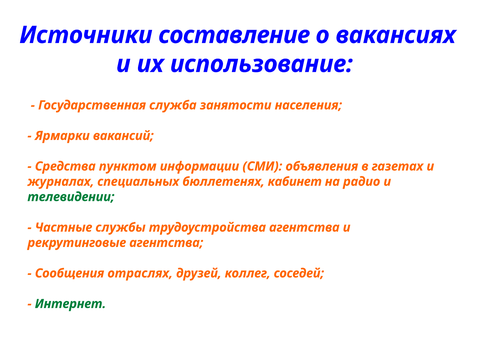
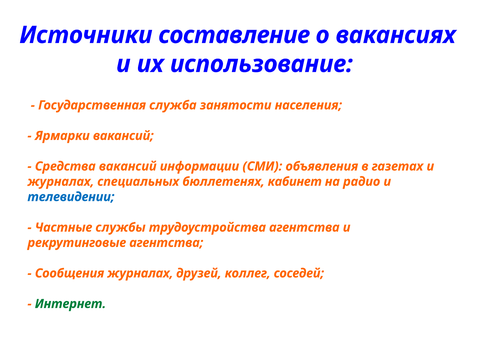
Средства пунктом: пунктом -> вакансий (128, 166)
телевидении colour: green -> blue (71, 197)
Сообщения отраслях: отраслях -> журналах (140, 273)
